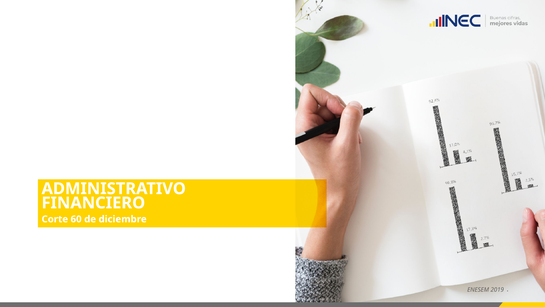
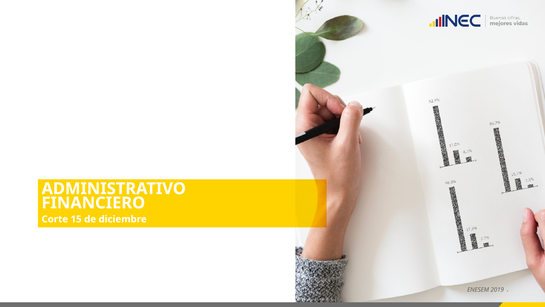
60: 60 -> 15 (76, 219)
